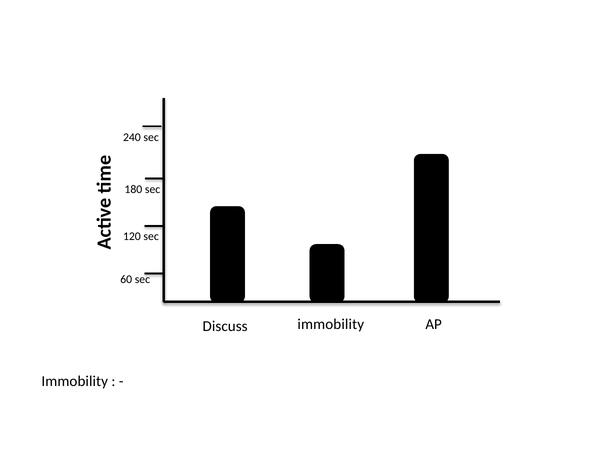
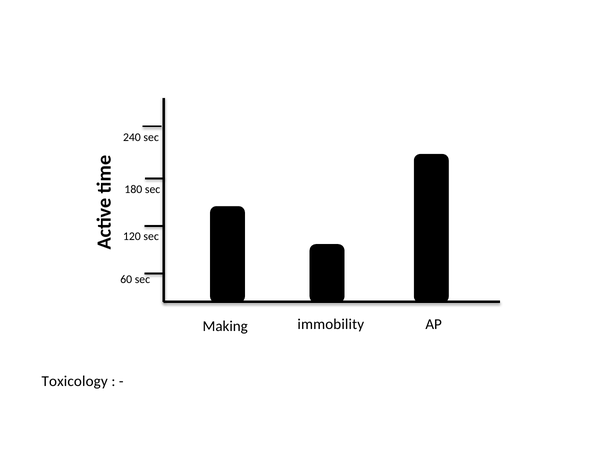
Discuss: Discuss -> Making (225, 326)
Immobility: Immobility -> Toxicology (75, 381)
